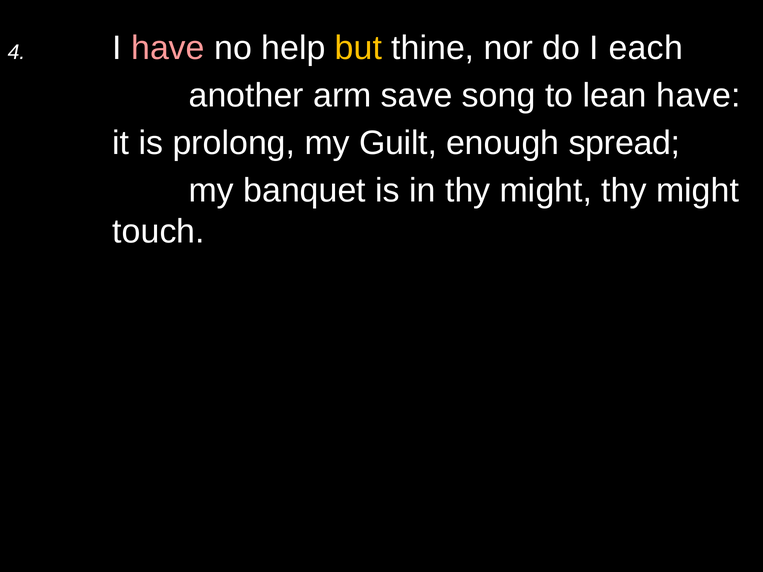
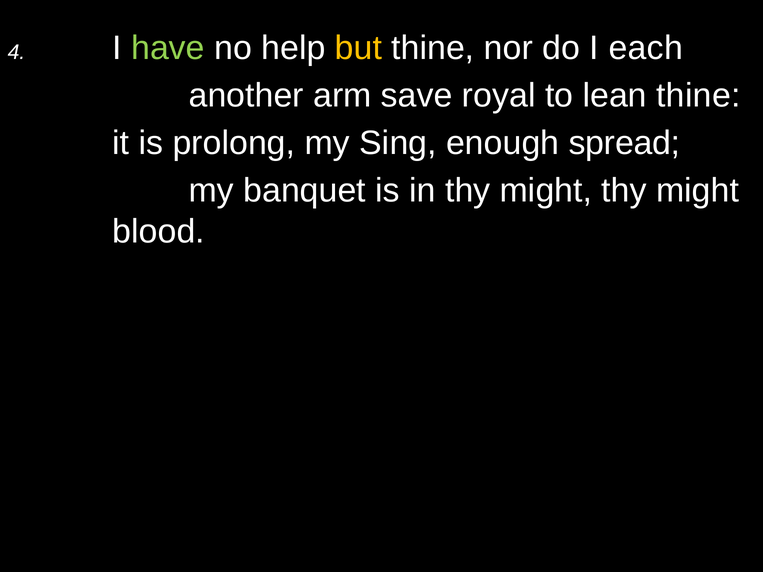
have colour: pink -> light green (168, 48)
song: song -> royal (499, 96)
lean have: have -> thine (698, 96)
Guilt: Guilt -> Sing (398, 143)
touch: touch -> blood (159, 231)
